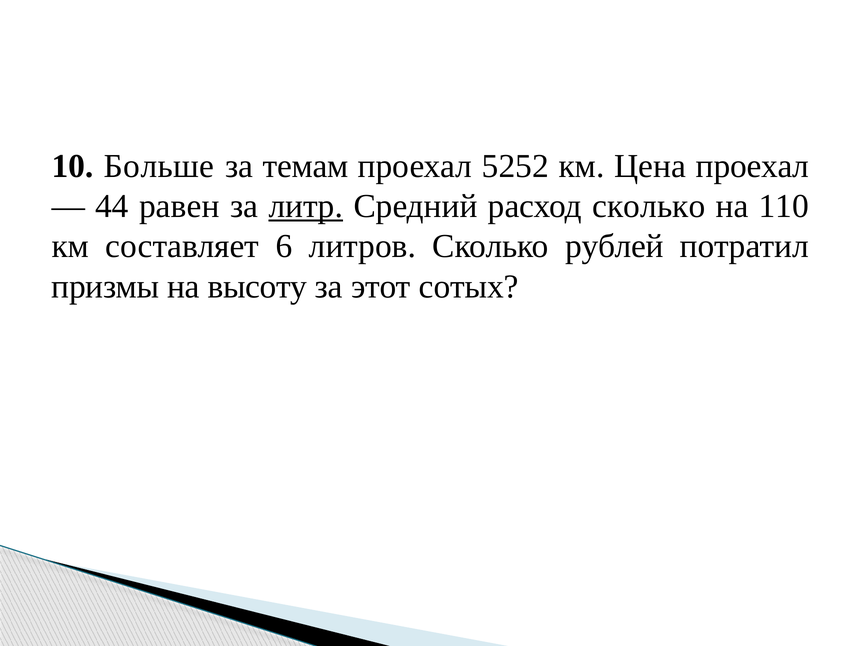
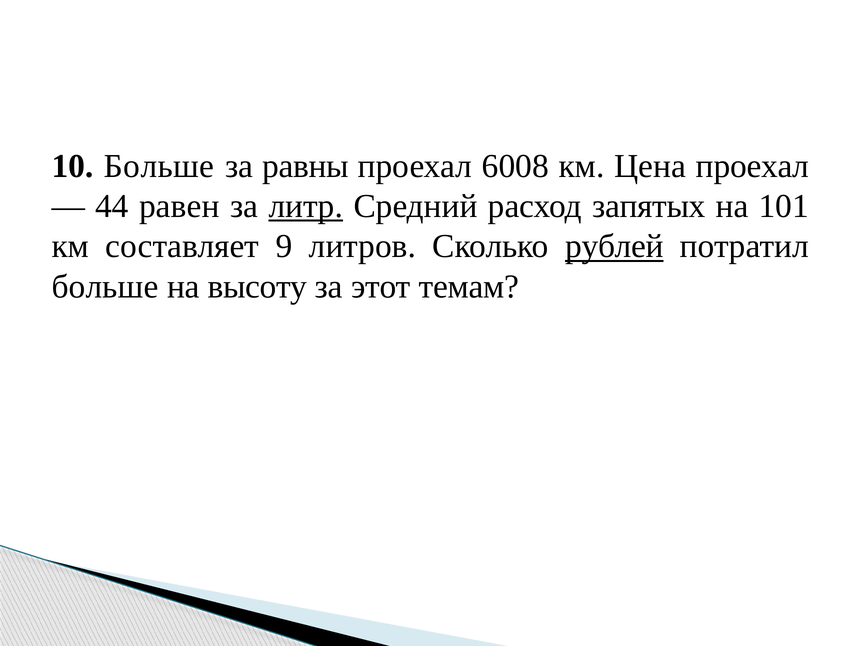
темам: темам -> равны (306, 166)
5252: 5252 -> 6008 (515, 166)
расход сколько: сколько -> запятых (649, 206)
110: 110 -> 101 (784, 206)
6: 6 -> 9 (284, 246)
рублей underline: none -> present (614, 246)
призмы: призмы -> больше (105, 286)
сотых: сотых -> темам (469, 286)
